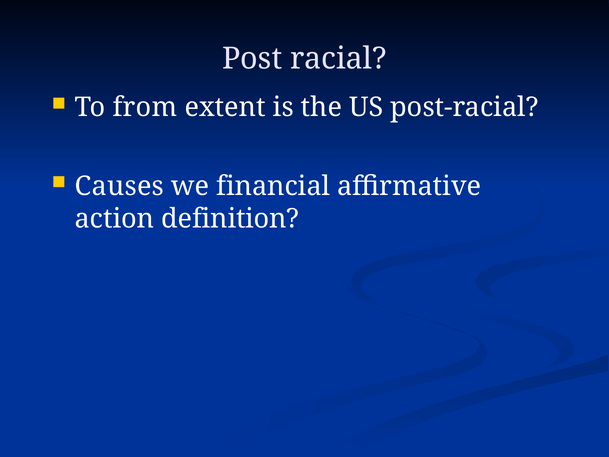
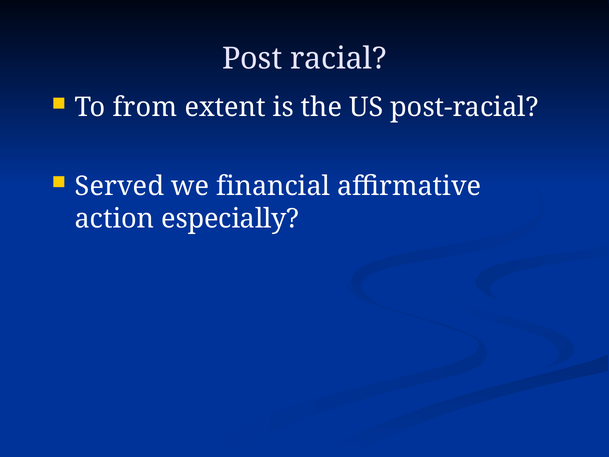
Causes: Causes -> Served (119, 186)
definition: definition -> especially (230, 219)
